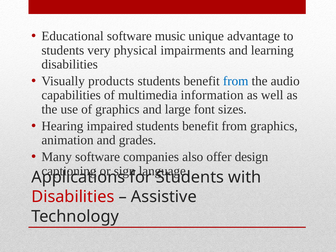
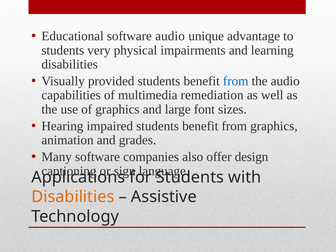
software music: music -> audio (170, 36)
products: products -> provided (111, 81)
information: information -> remediation (212, 95)
Disabilities colour: red -> orange (73, 197)
